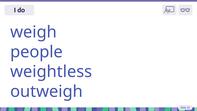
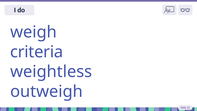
people: people -> criteria (37, 52)
